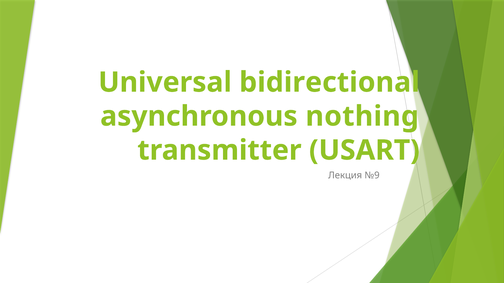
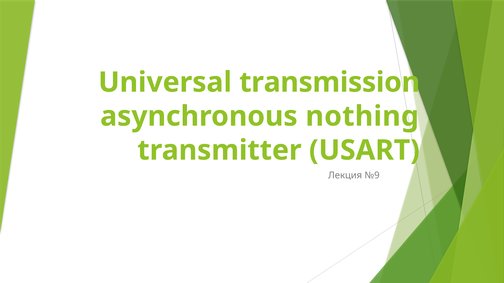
bidirectional: bidirectional -> transmission (330, 82)
